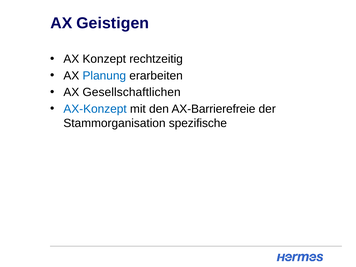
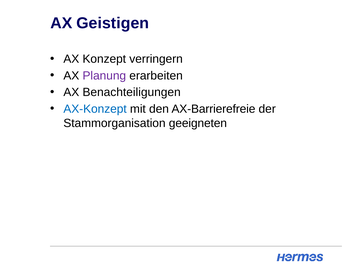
rechtzeitig: rechtzeitig -> verringern (156, 59)
Planung colour: blue -> purple (104, 76)
Gesellschaftlichen: Gesellschaftlichen -> Benachteiligungen (132, 92)
spezifische: spezifische -> geeigneten (198, 123)
